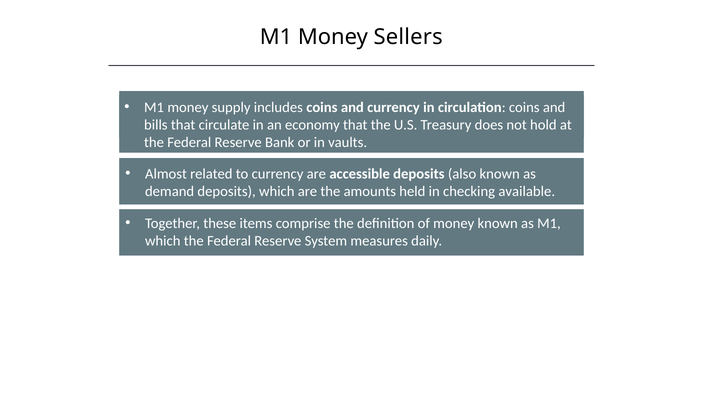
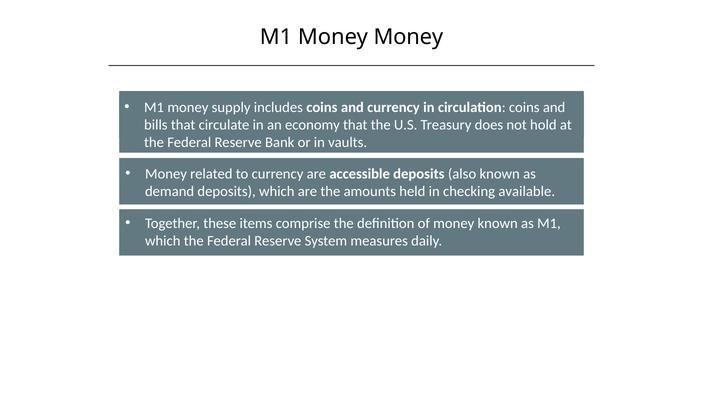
Money Sellers: Sellers -> Money (408, 37)
Almost: Almost -> Money (166, 174)
